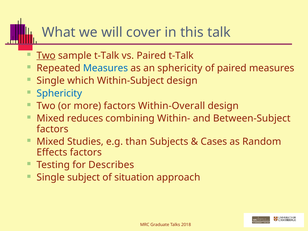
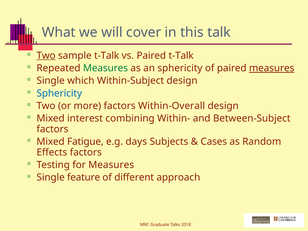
Measures colour: blue -> green (105, 68)
measures underline: none -> present (272, 68)
reduces: reduces -> interest (85, 118)
Studies: Studies -> Fatigue (85, 142)
than: than -> days (136, 142)
for Describes: Describes -> Measures (111, 165)
subject: subject -> feature (84, 178)
situation: situation -> different (134, 178)
